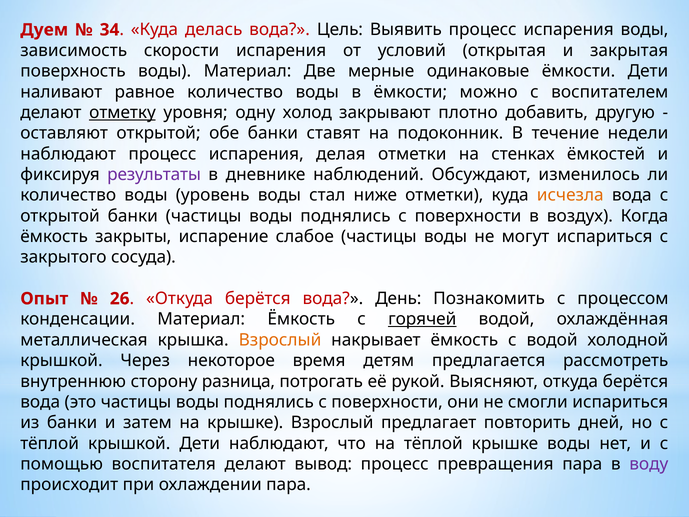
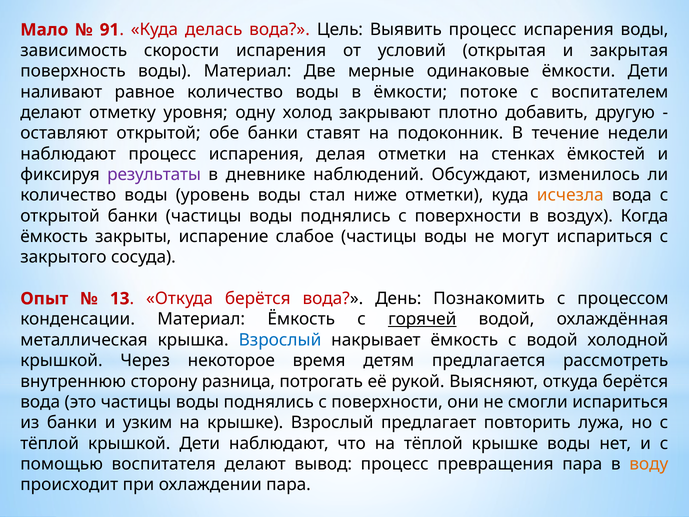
Дуем: Дуем -> Мало (44, 30)
34: 34 -> 91 (110, 30)
можно: можно -> потоке (489, 92)
отметку underline: present -> none (123, 112)
26: 26 -> 13 (120, 298)
Взрослый colour: orange -> blue (280, 340)
затем: затем -> узким (148, 422)
дней: дней -> лужа (601, 422)
воду colour: purple -> orange (649, 464)
